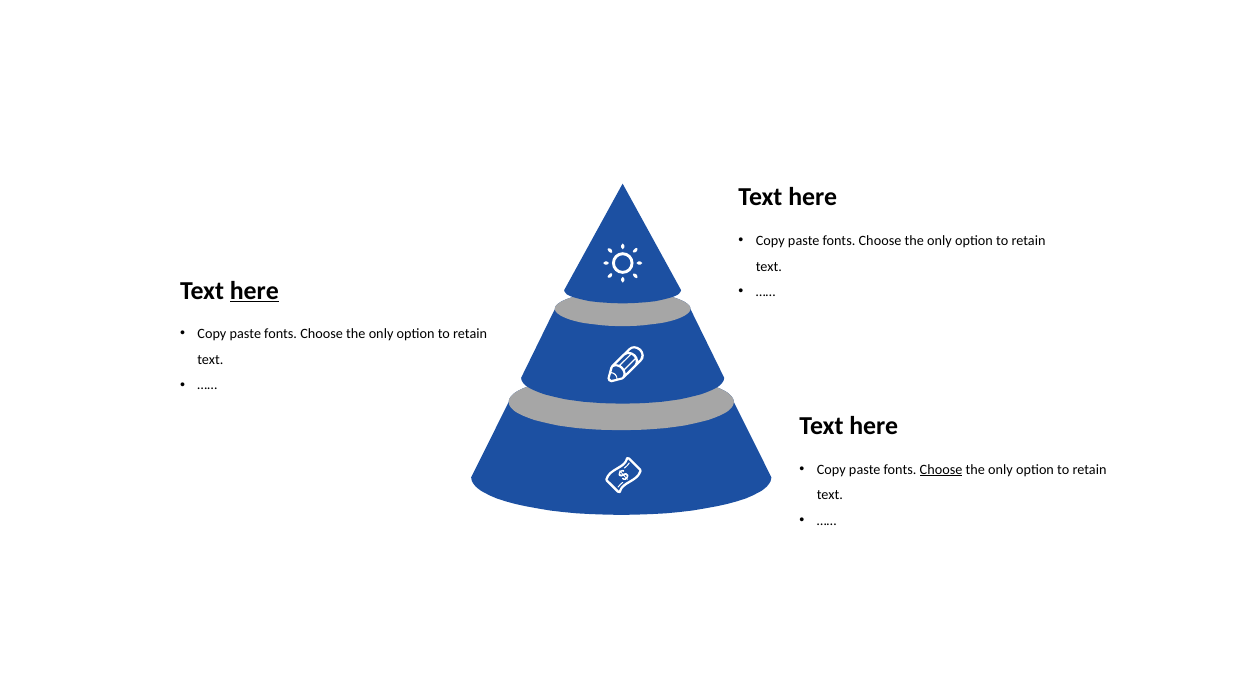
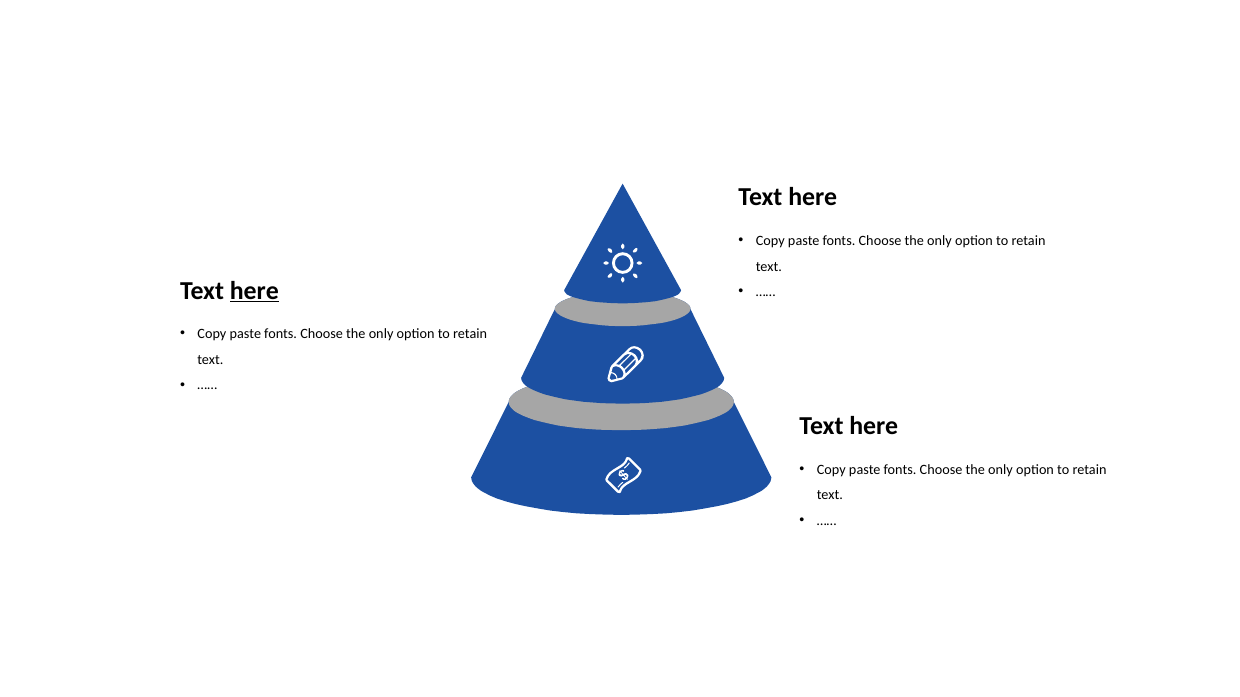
Choose underline: present -> none (941, 470)
